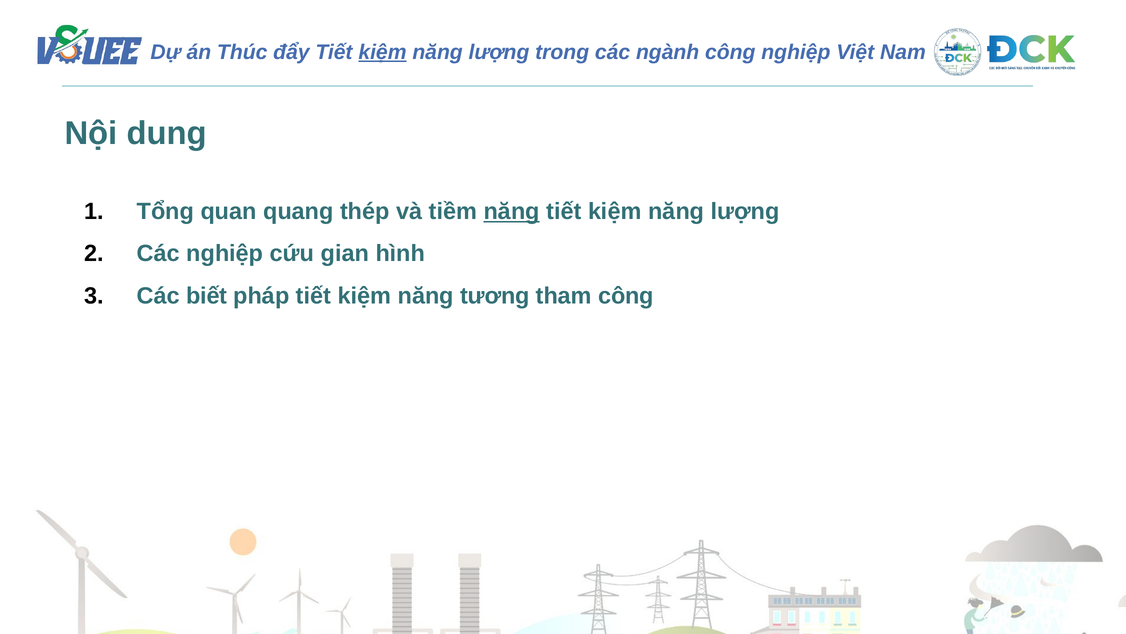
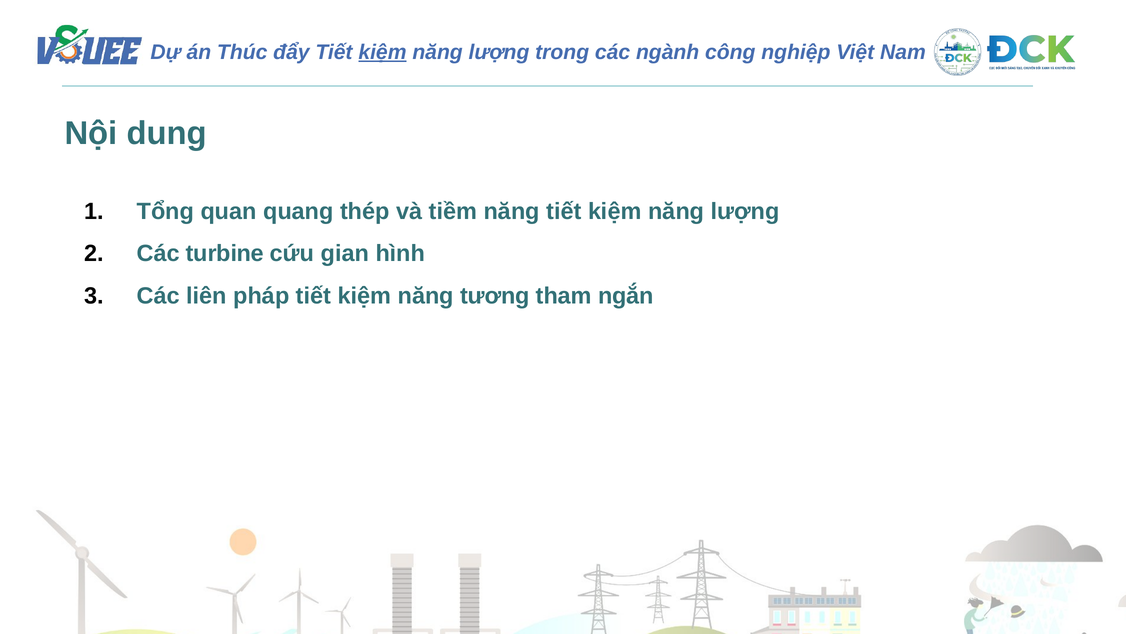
năng underline: present -> none (512, 211)
Các nghiệp: nghiệp -> turbine (225, 253)
biết: biết -> liên (207, 296)
tham công: công -> ngắn (626, 296)
